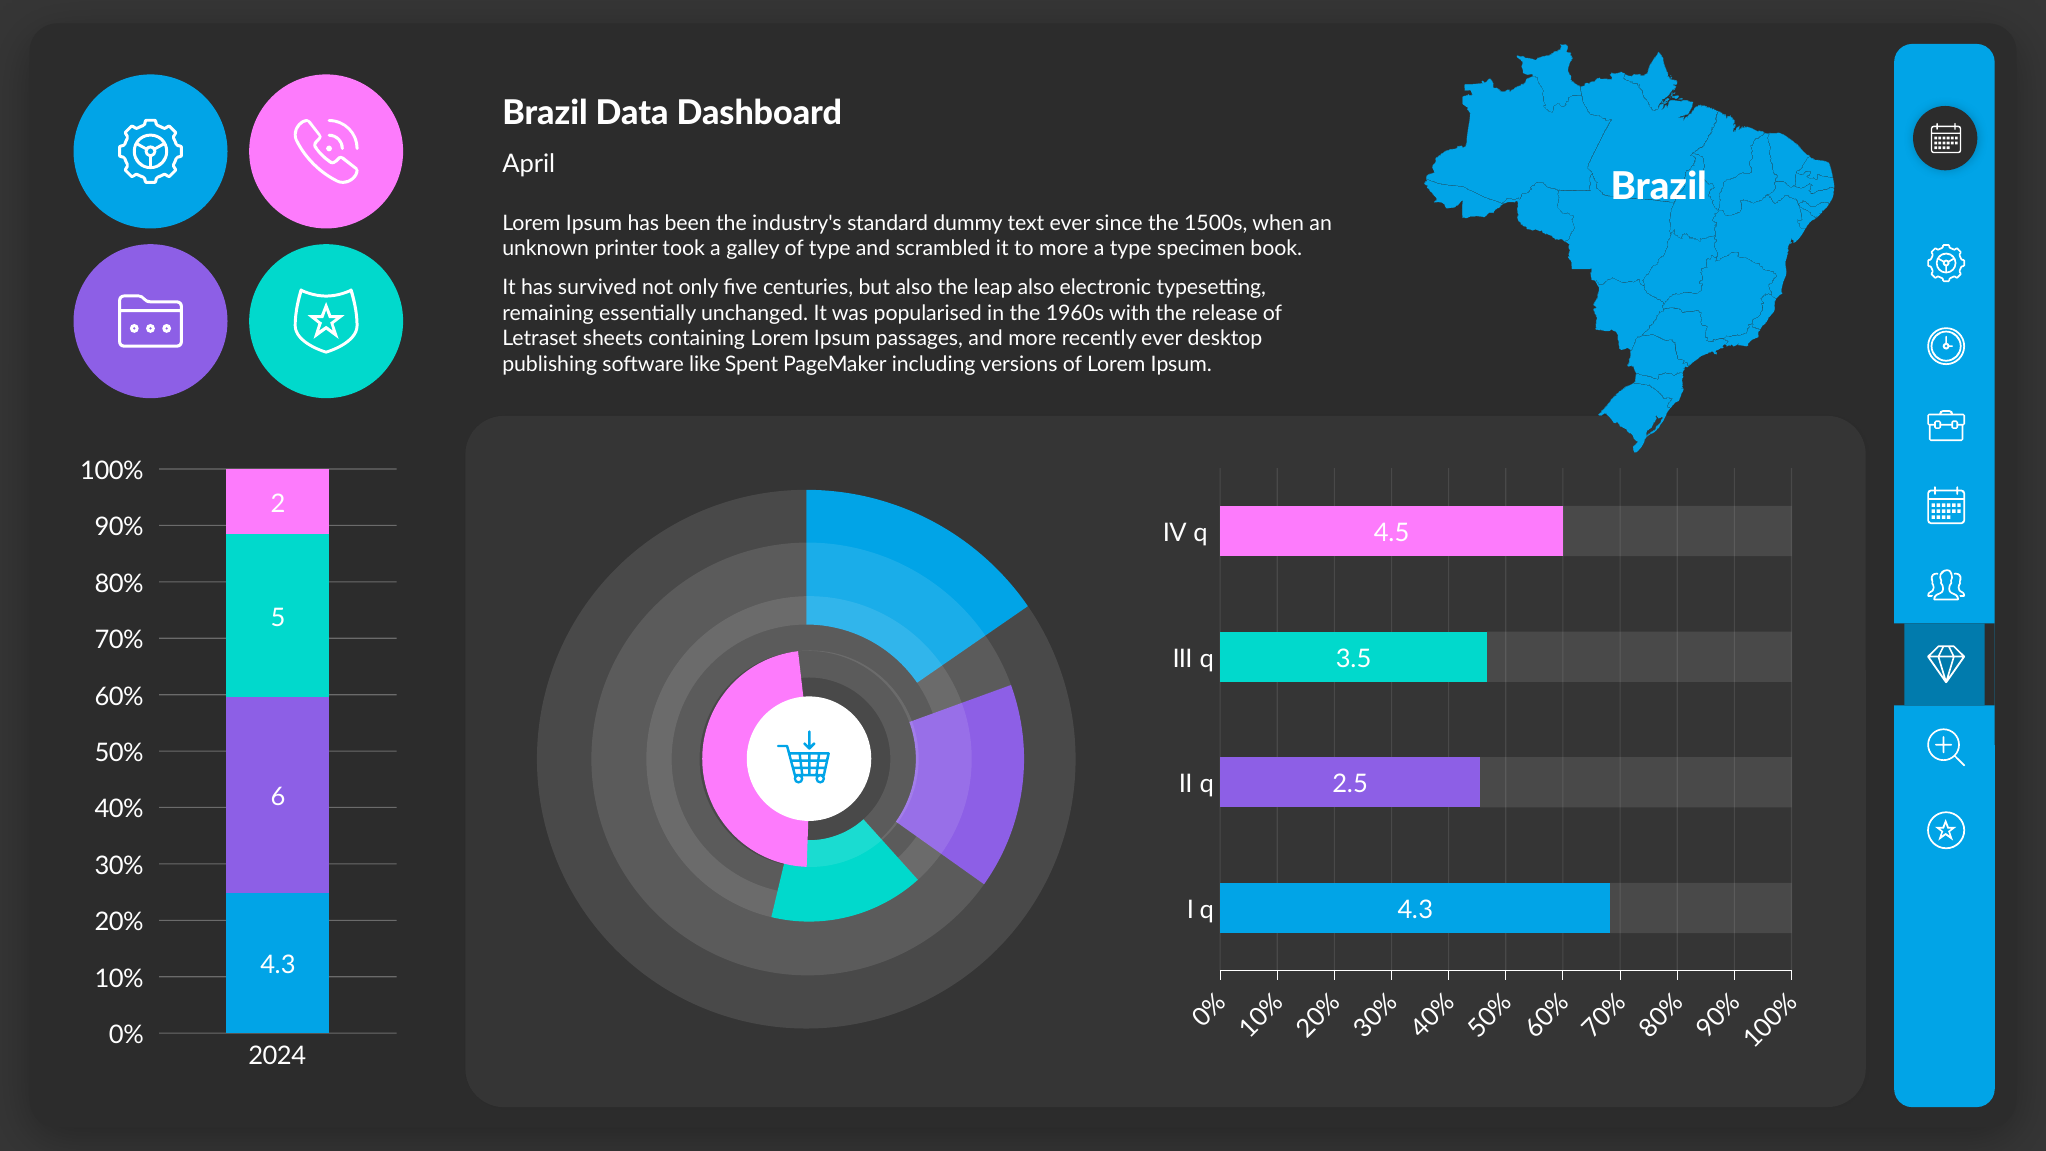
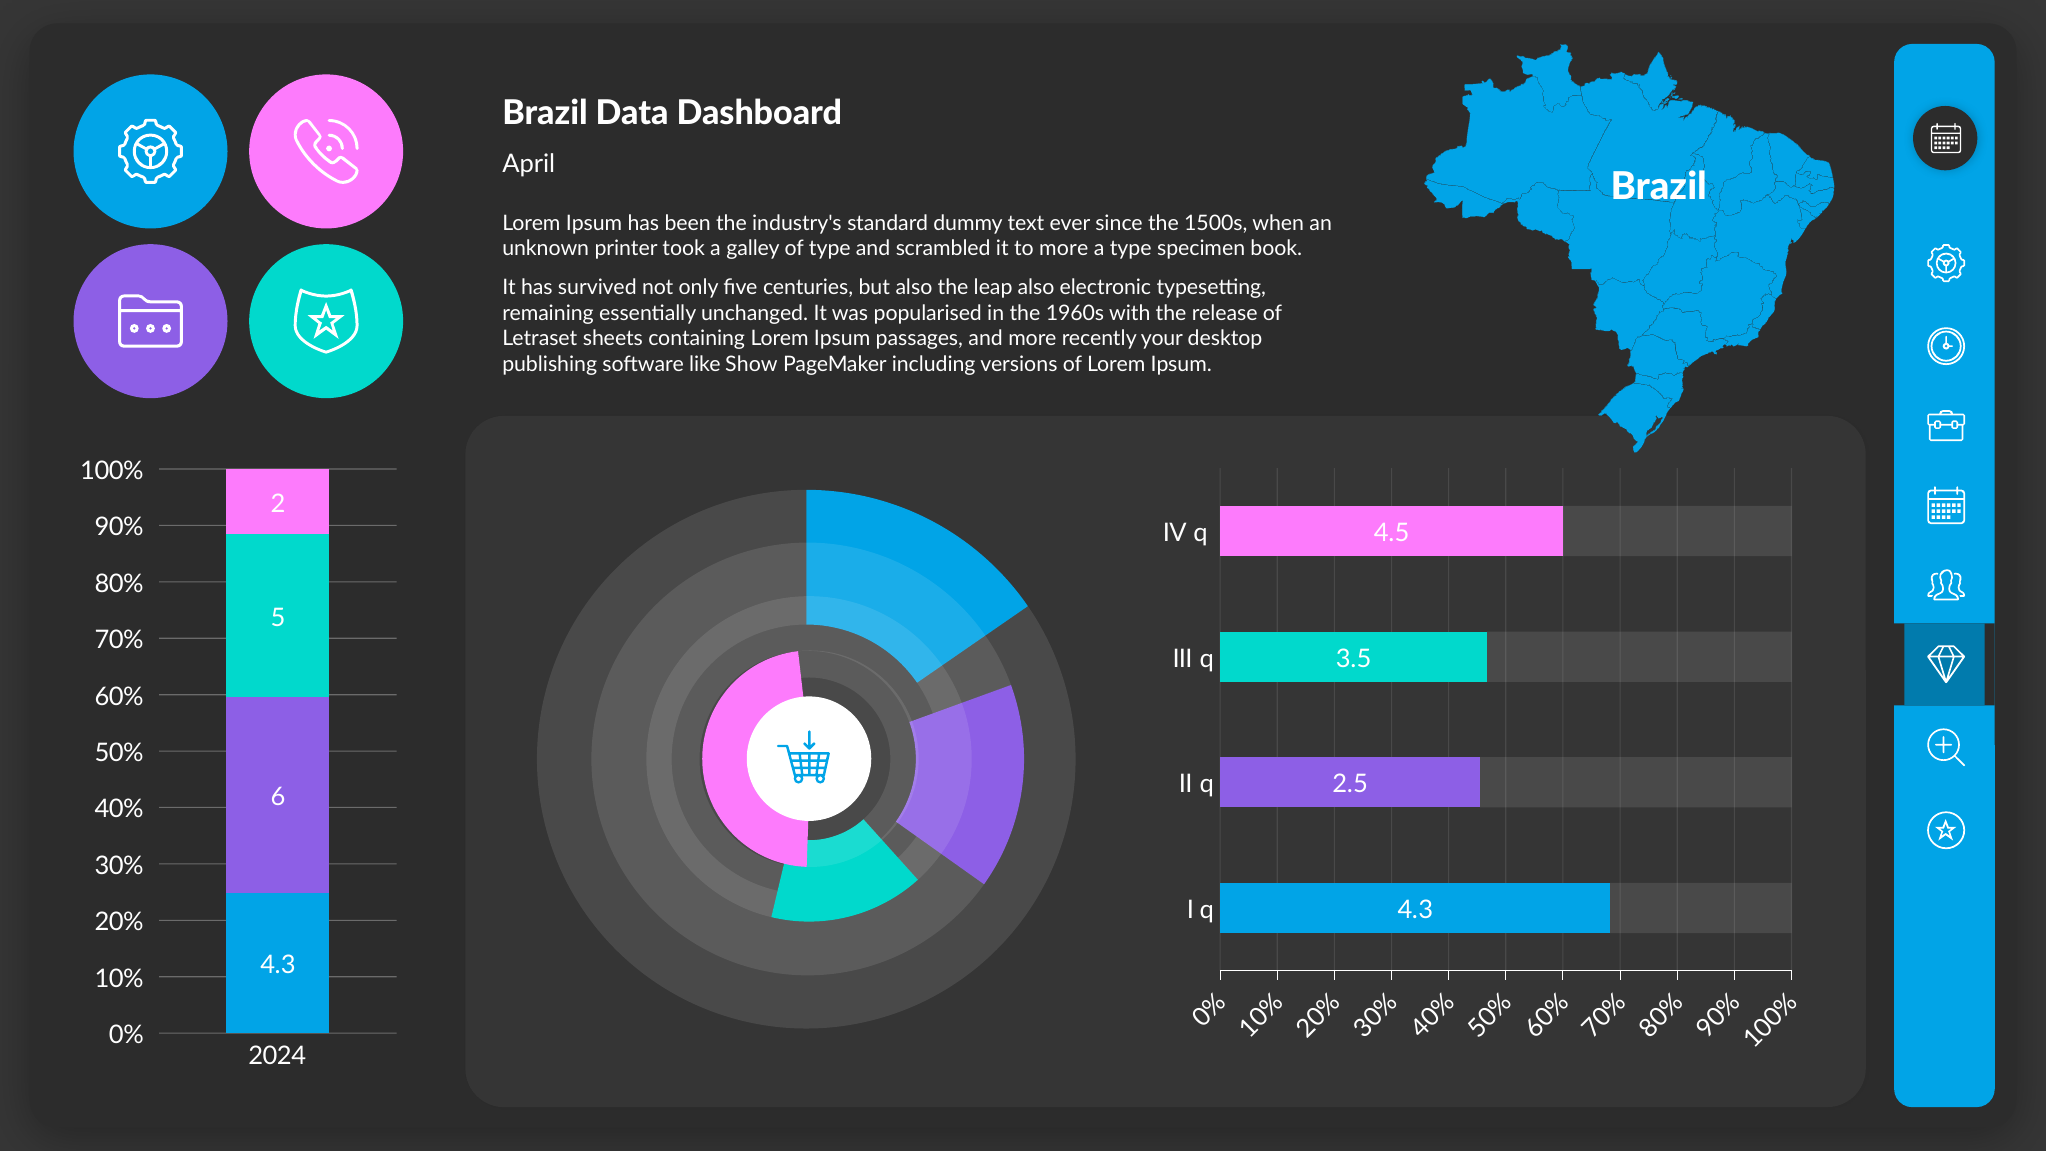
recently ever: ever -> your (1162, 339)
Spent: Spent -> Show (751, 364)
